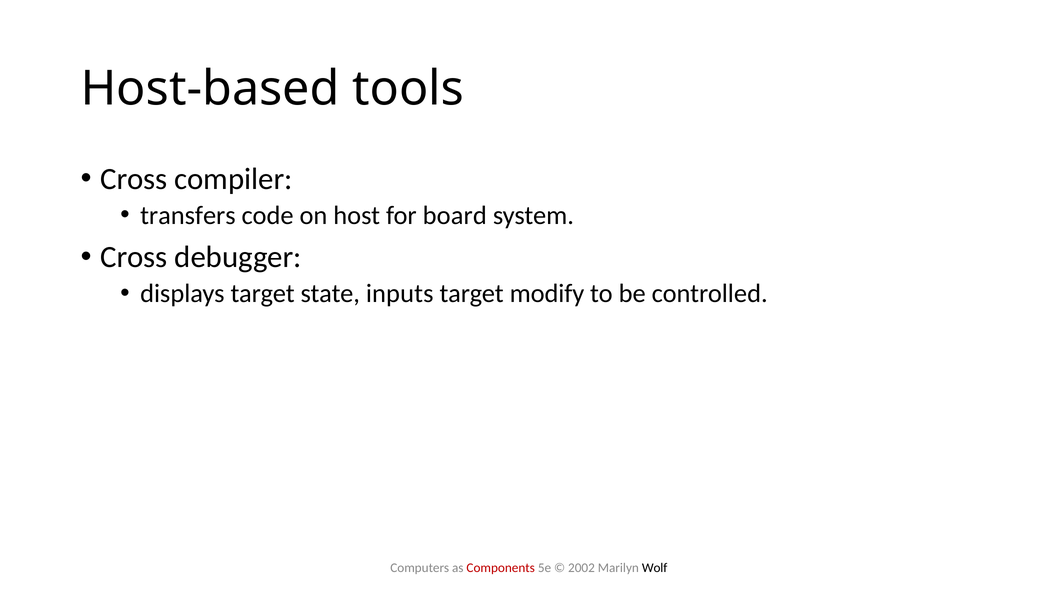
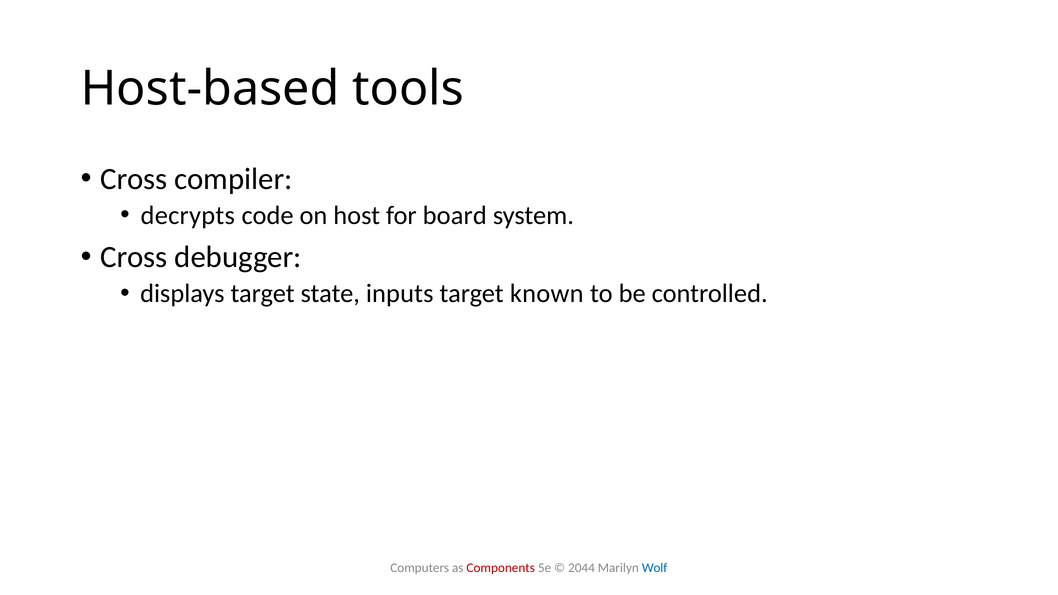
transfers: transfers -> decrypts (188, 215)
modify: modify -> known (547, 294)
2002: 2002 -> 2044 (581, 568)
Wolf colour: black -> blue (655, 568)
